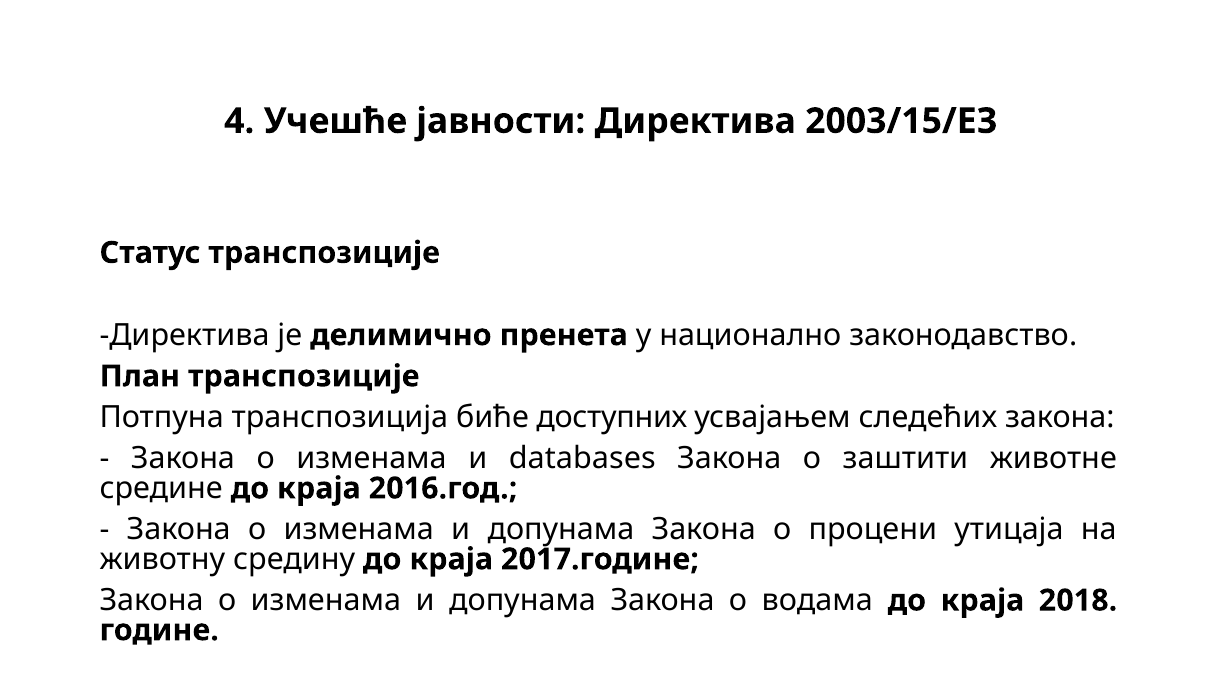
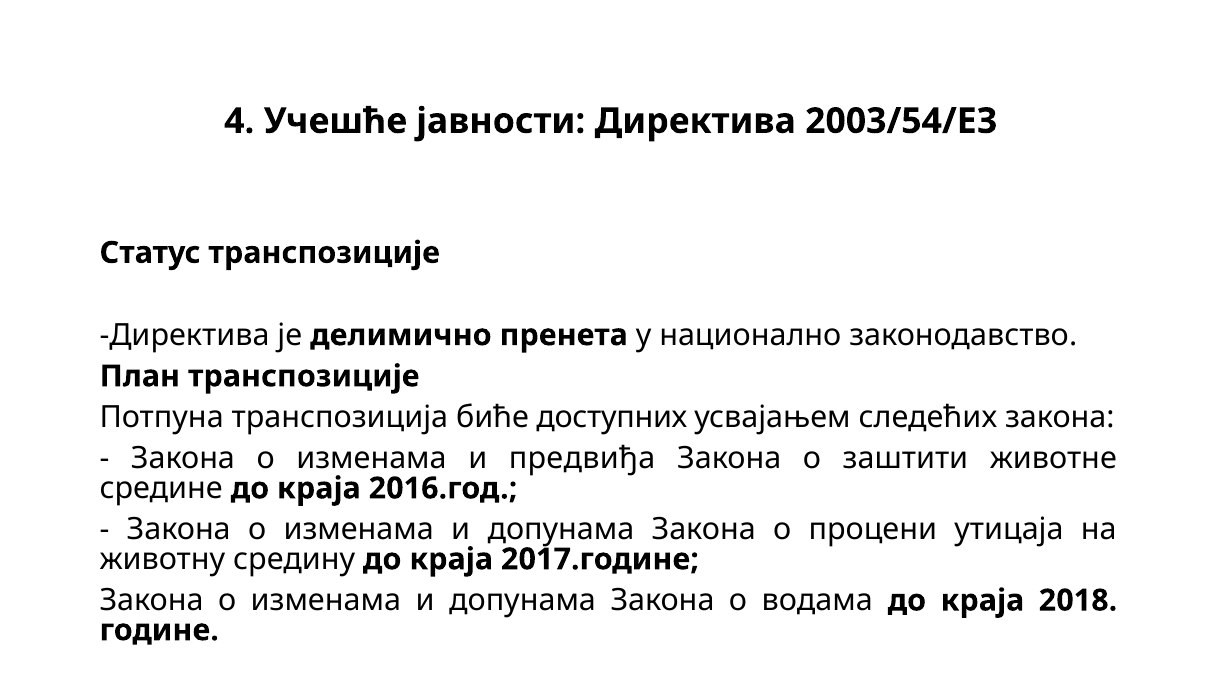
2003/15/EЗ: 2003/15/EЗ -> 2003/54/EЗ (901, 121)
databases: databases -> предвиђа (582, 458)
